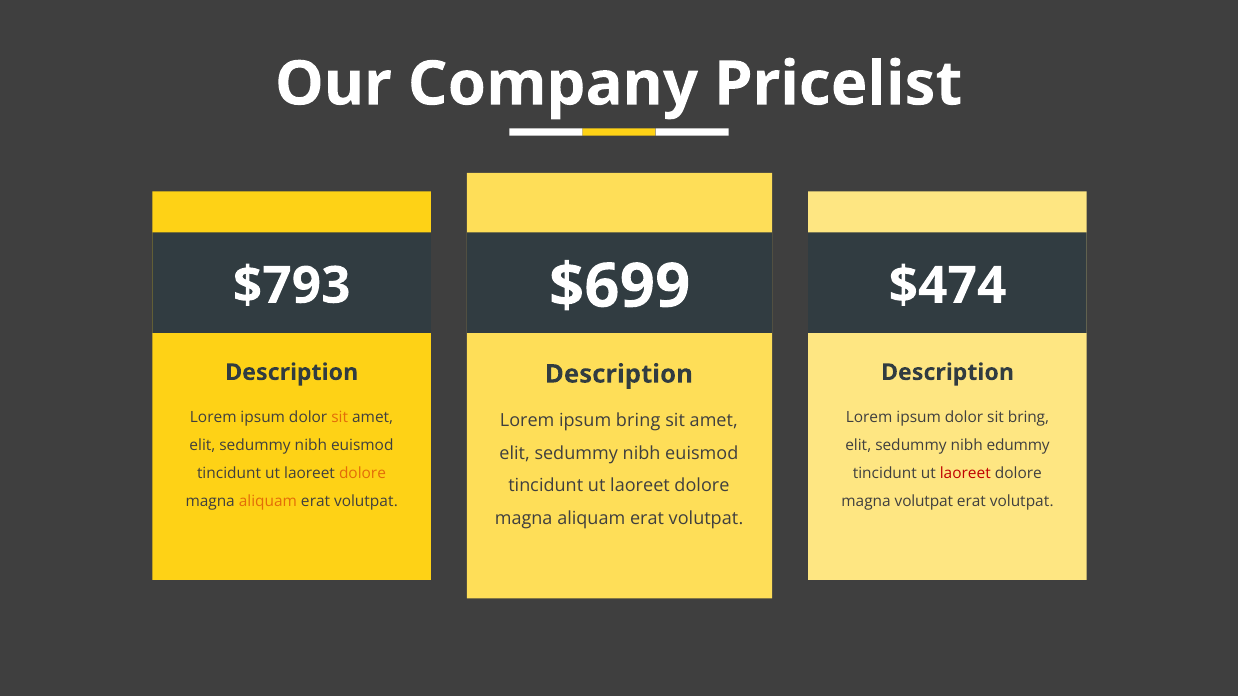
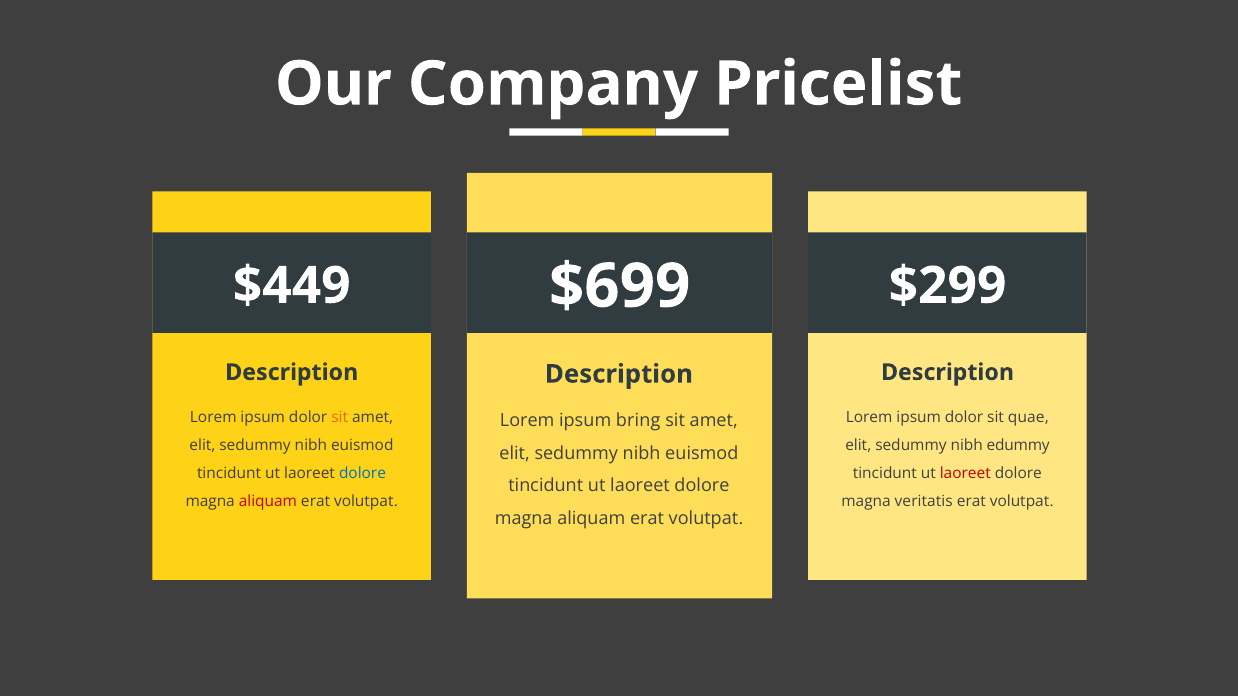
$793: $793 -> $449 (292, 286)
$474: $474 -> $299 (948, 286)
sit bring: bring -> quae (1028, 418)
dolore colour: orange -> blue (362, 473)
aliquam colour: orange -> red (268, 501)
magna volutpat: volutpat -> veritatis (924, 501)
